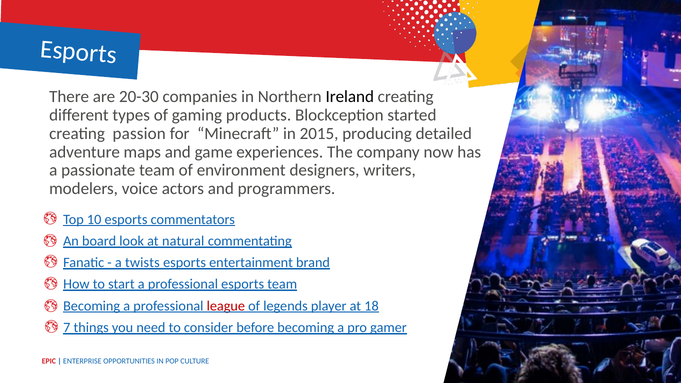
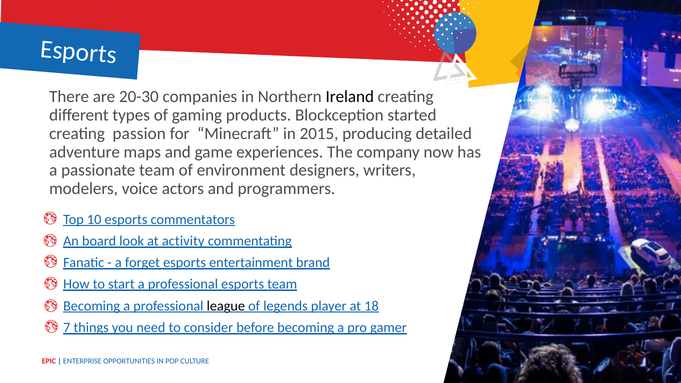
natural: natural -> activity (183, 241)
twists: twists -> forget (142, 263)
league colour: red -> black (226, 306)
